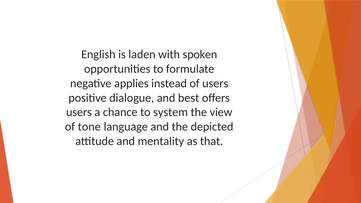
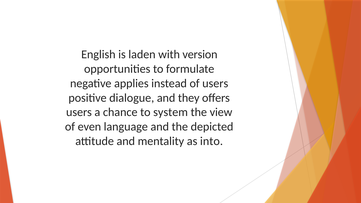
spoken: spoken -> version (200, 55)
best: best -> they (189, 98)
tone: tone -> even (89, 127)
that: that -> into (212, 141)
